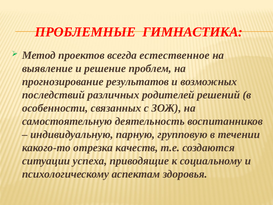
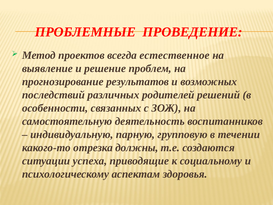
ГИМНАСТИКА: ГИМНАСТИКА -> ПРОВЕДЕНИЕ (193, 32)
качеств: качеств -> должны (137, 147)
